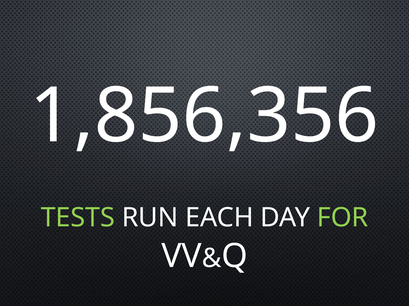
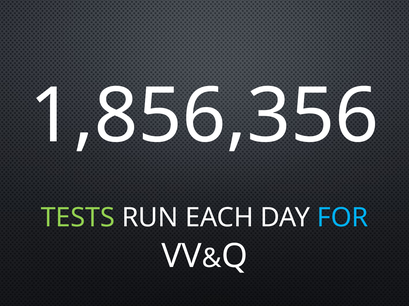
FOR colour: light green -> light blue (343, 218)
